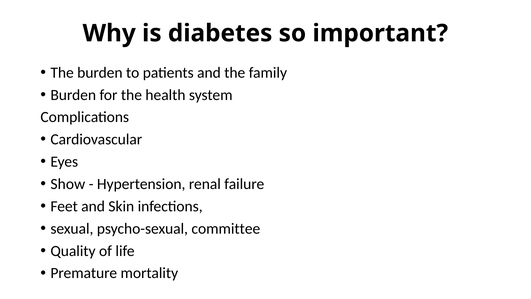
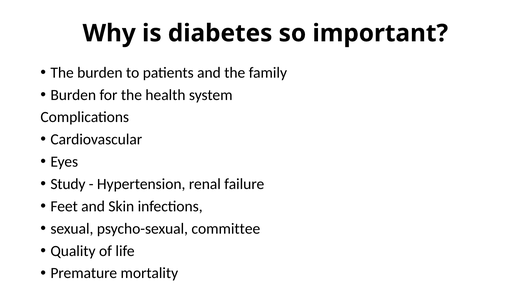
Show: Show -> Study (68, 184)
